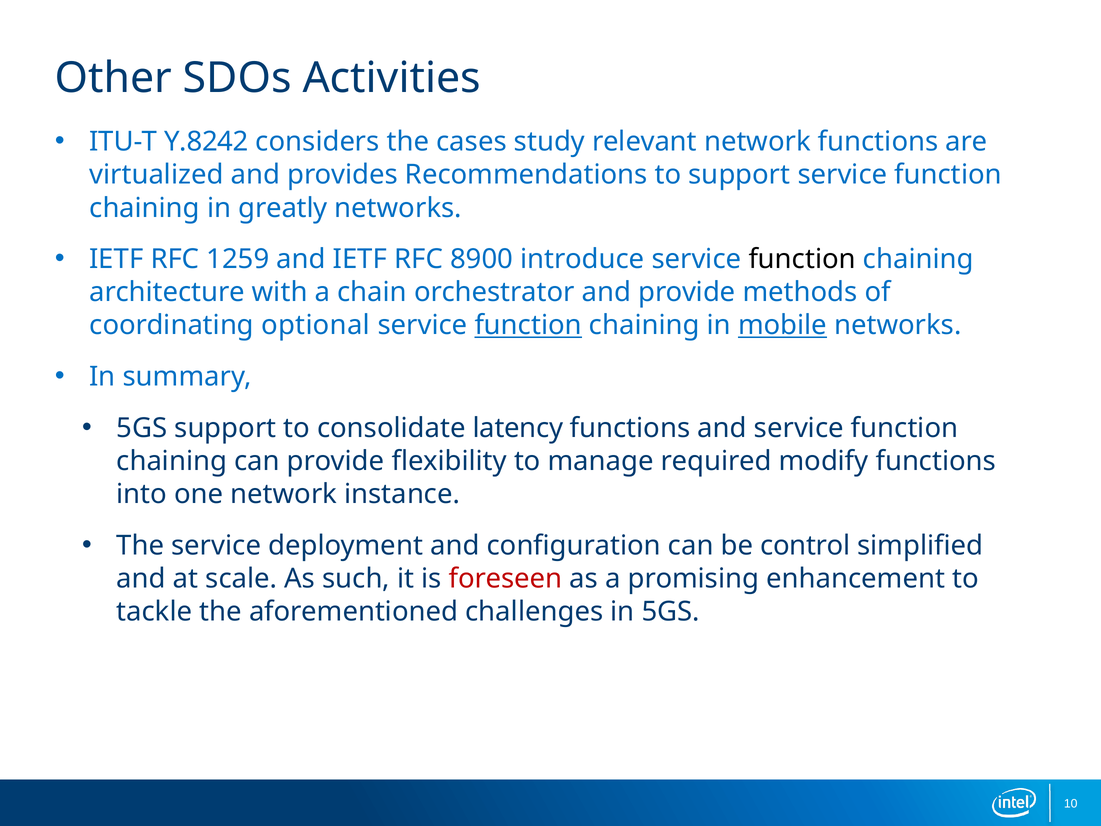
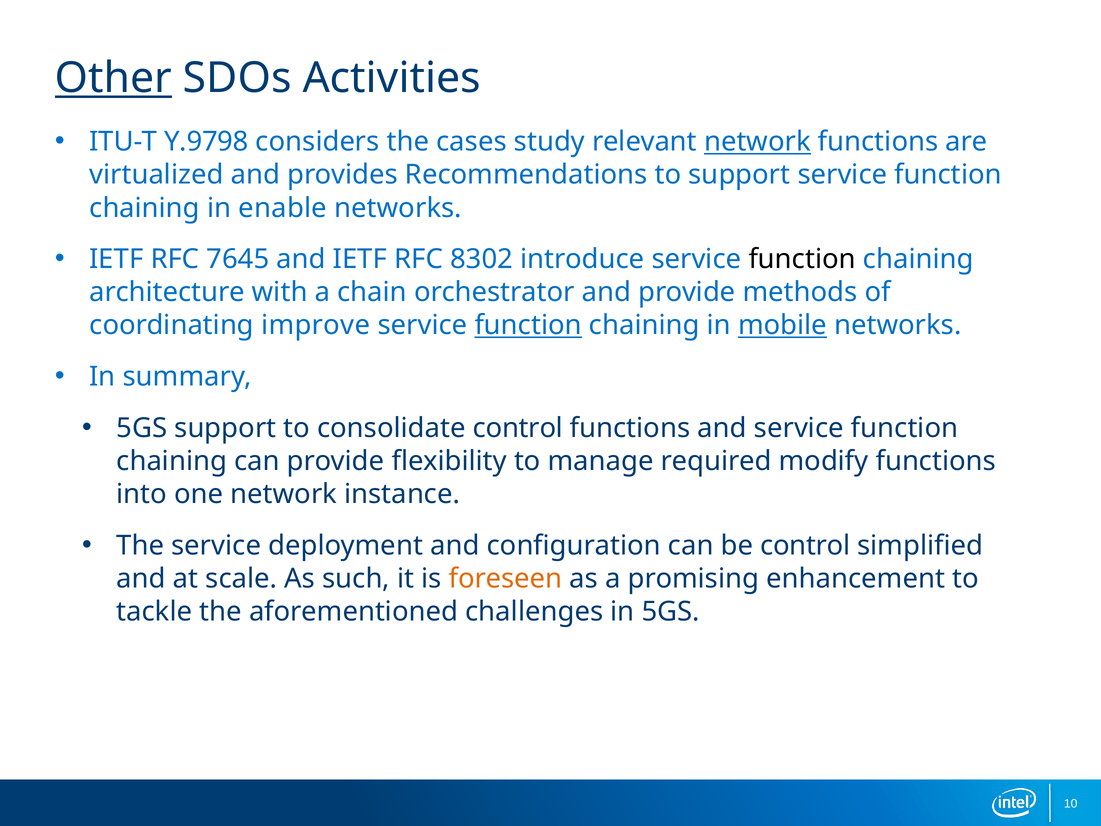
Other underline: none -> present (113, 78)
Y.8242: Y.8242 -> Y.9798 (206, 142)
network underline: none -> present (757, 142)
greatly: greatly -> enable (283, 208)
1259: 1259 -> 7645 (238, 259)
8900: 8900 -> 8302 (482, 259)
optional: optional -> improve (316, 325)
consolidate latency: latency -> control (518, 428)
foreseen colour: red -> orange (506, 578)
